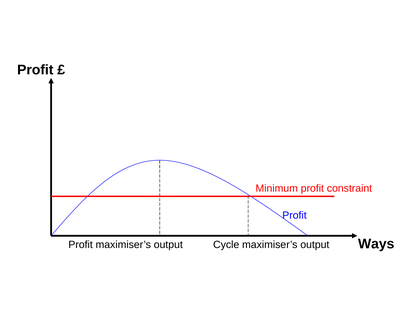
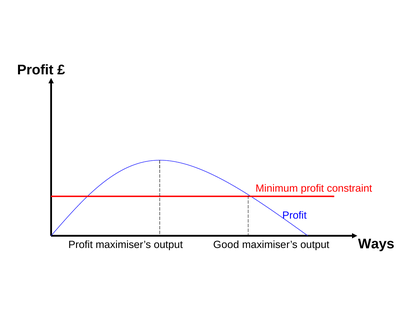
Cycle: Cycle -> Good (226, 245)
